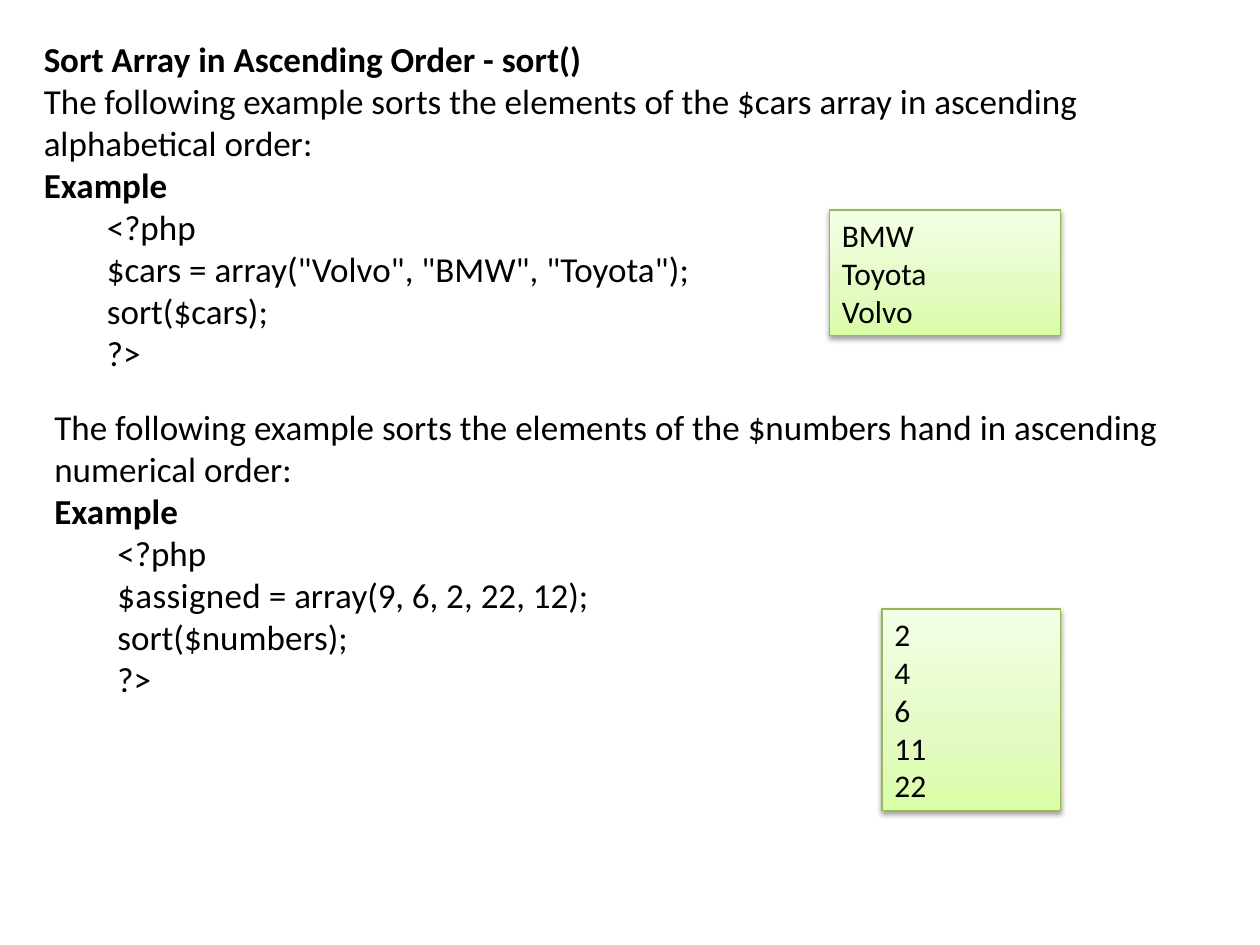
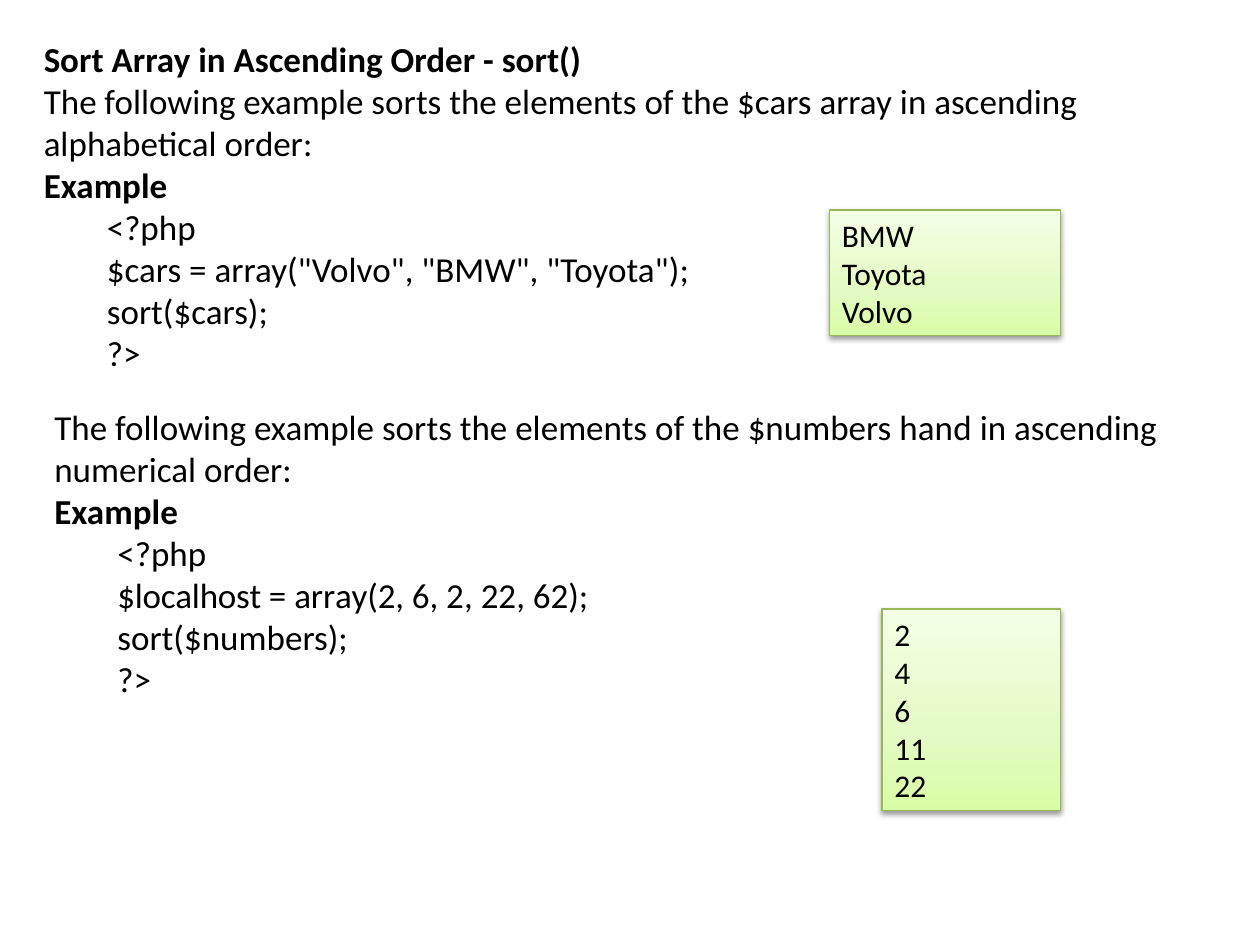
$assigned: $assigned -> $localhost (189, 597)
array(9: array(9 -> array(2 (349, 597)
12: 12 -> 62 (561, 597)
